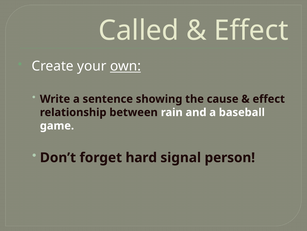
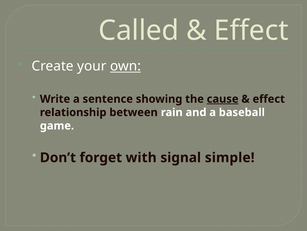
cause underline: none -> present (223, 99)
hard: hard -> with (141, 157)
person: person -> simple (230, 157)
